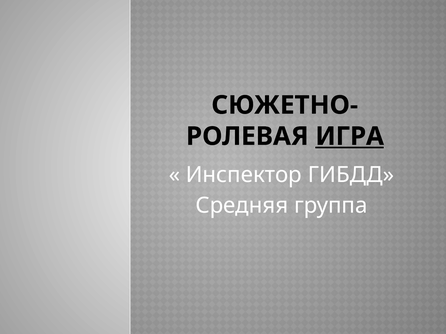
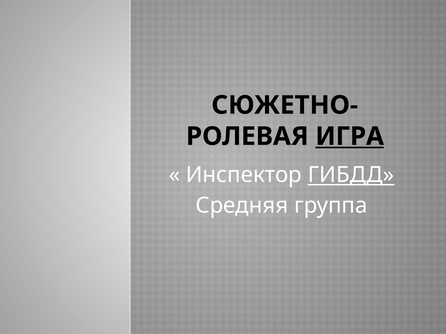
ГИБДД underline: none -> present (351, 175)
